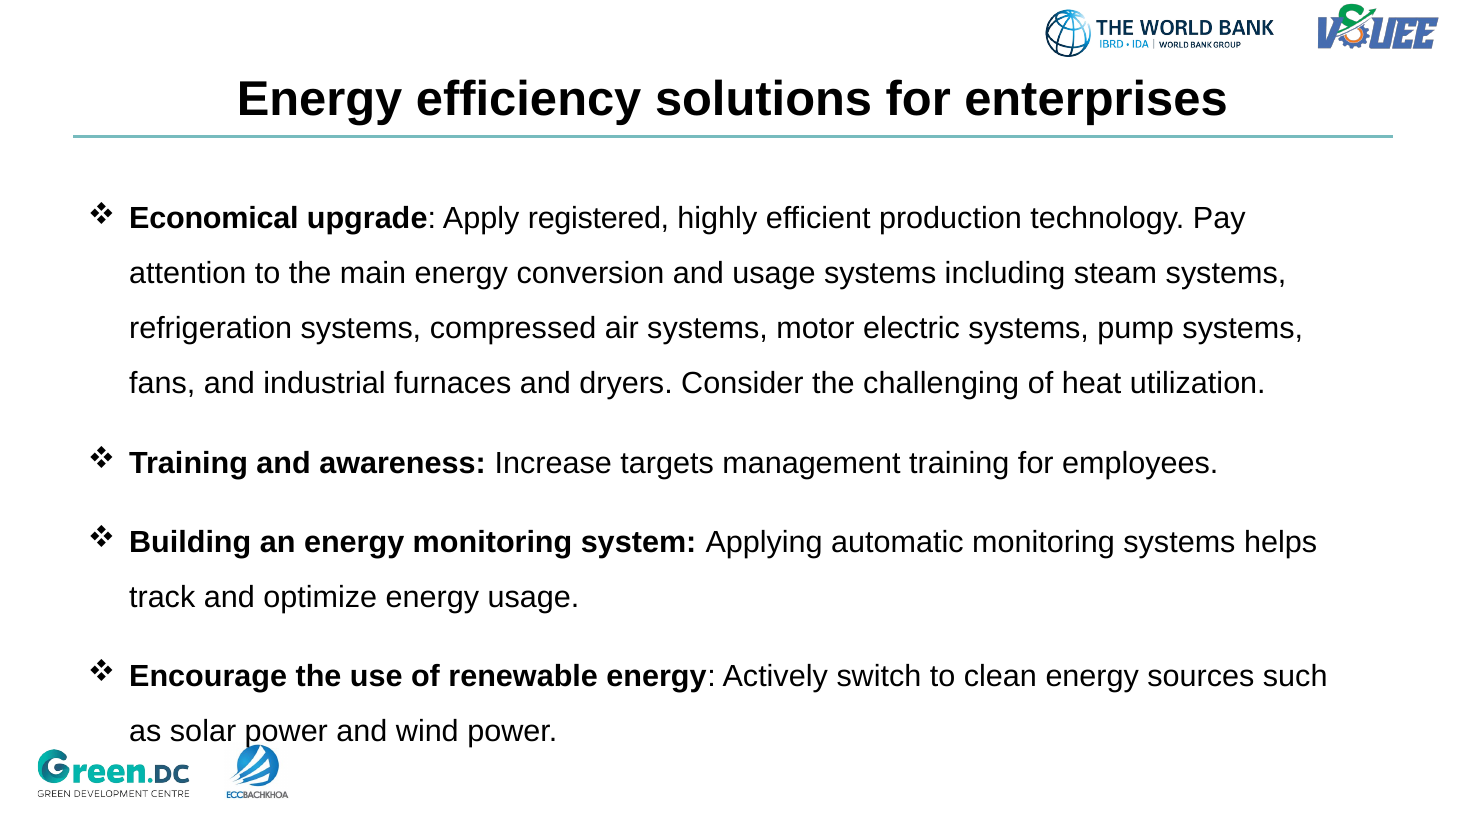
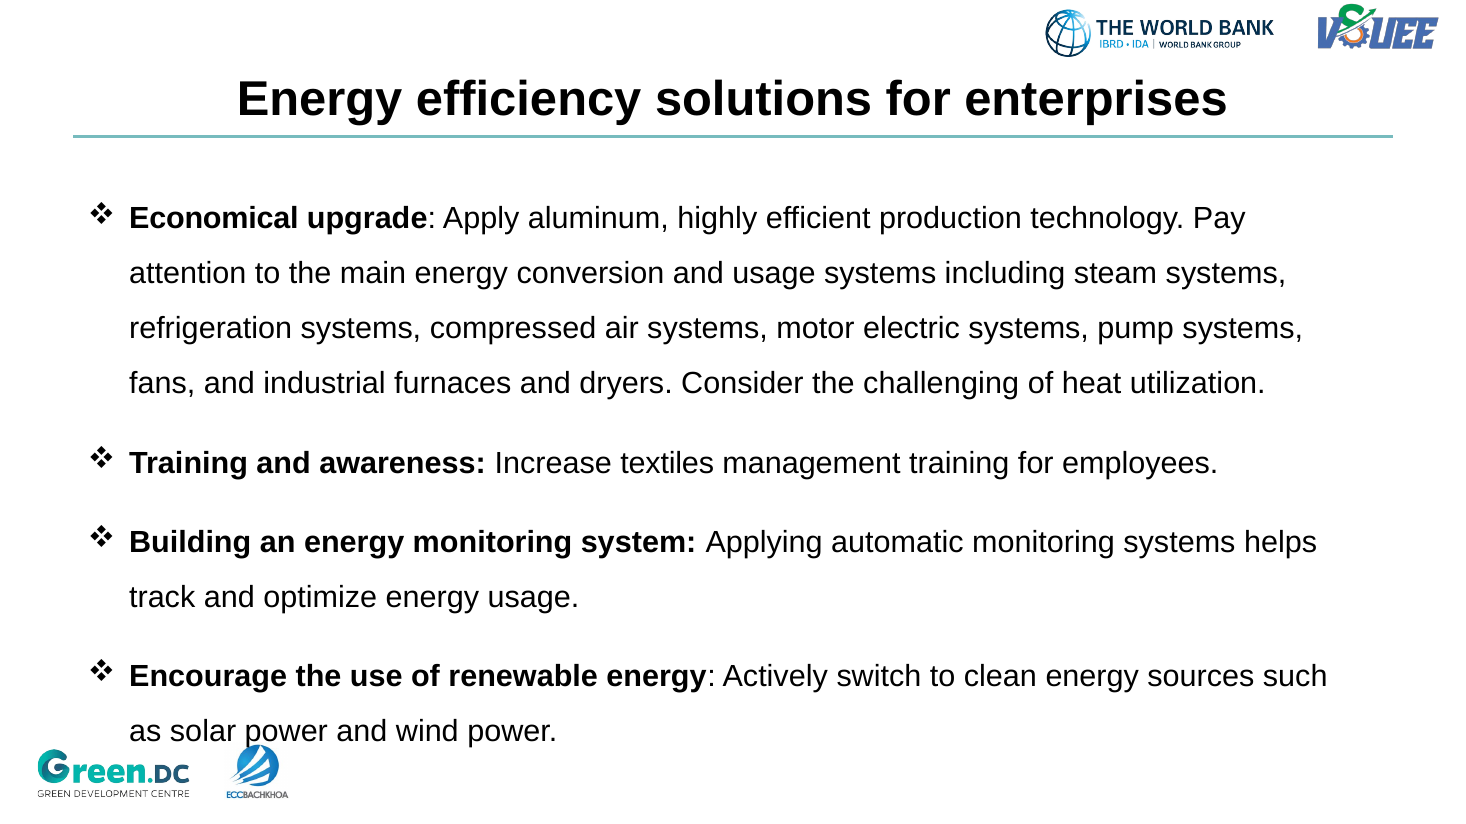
registered: registered -> aluminum (598, 219)
targets: targets -> textiles (667, 463)
